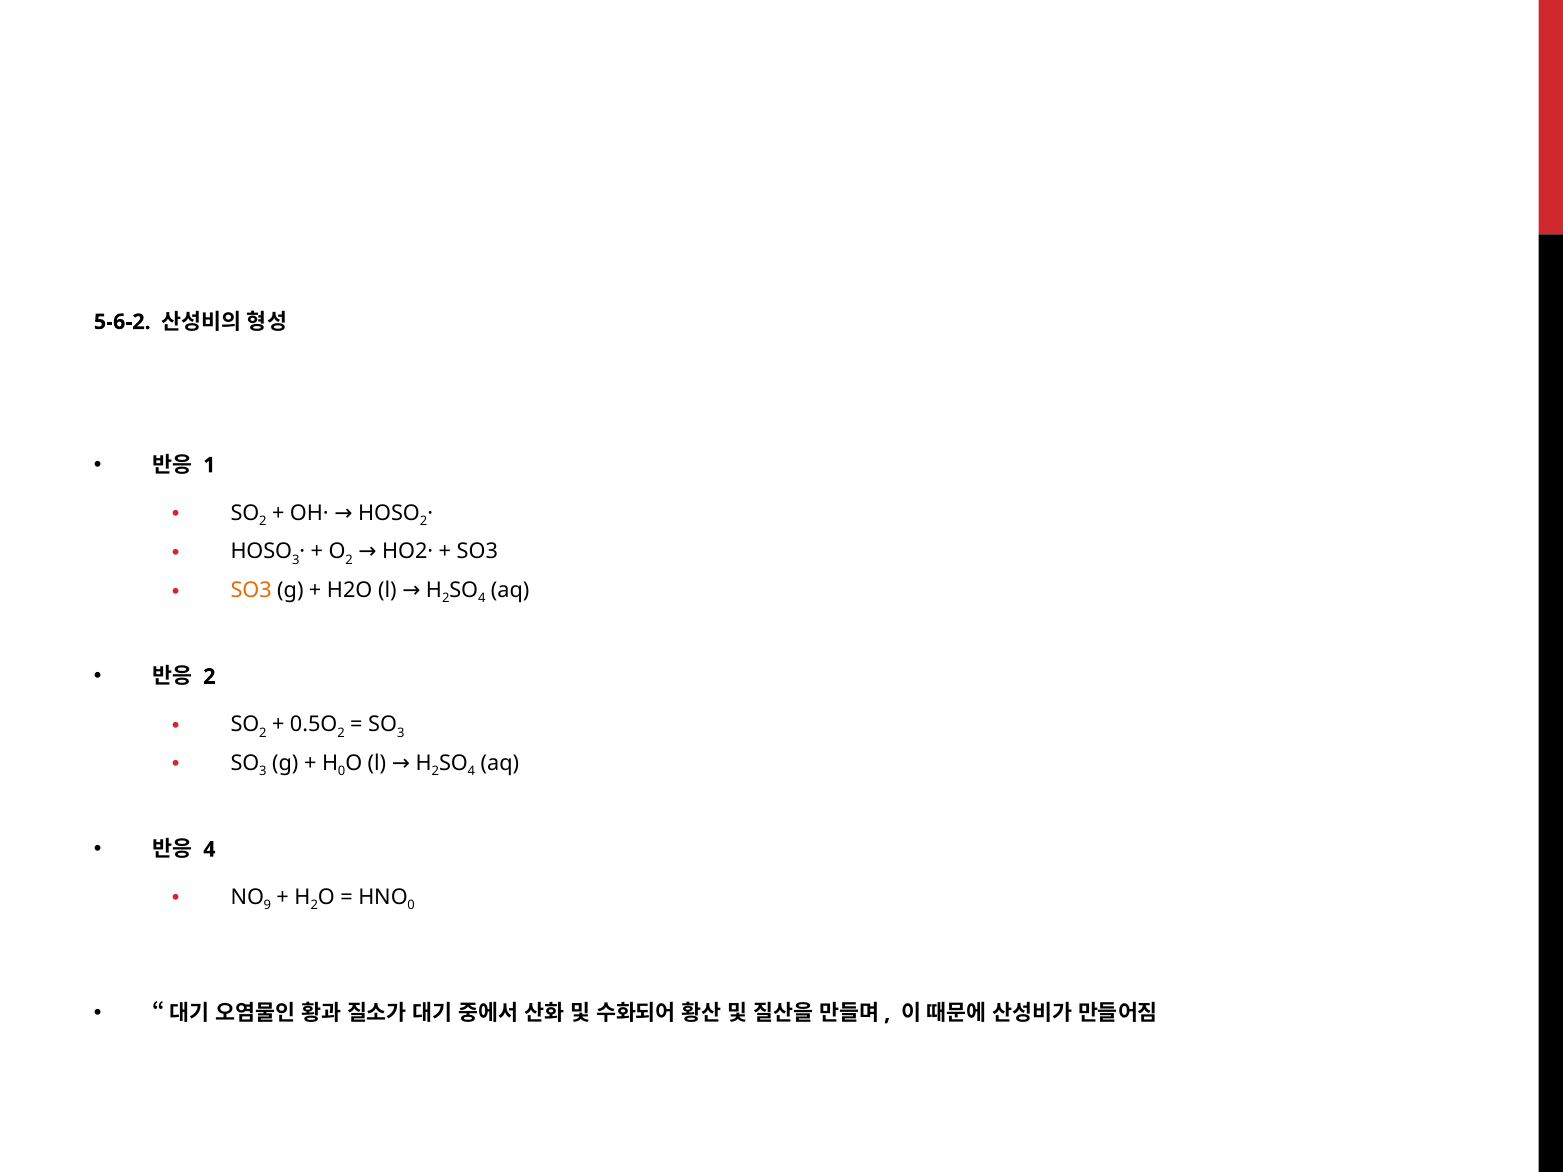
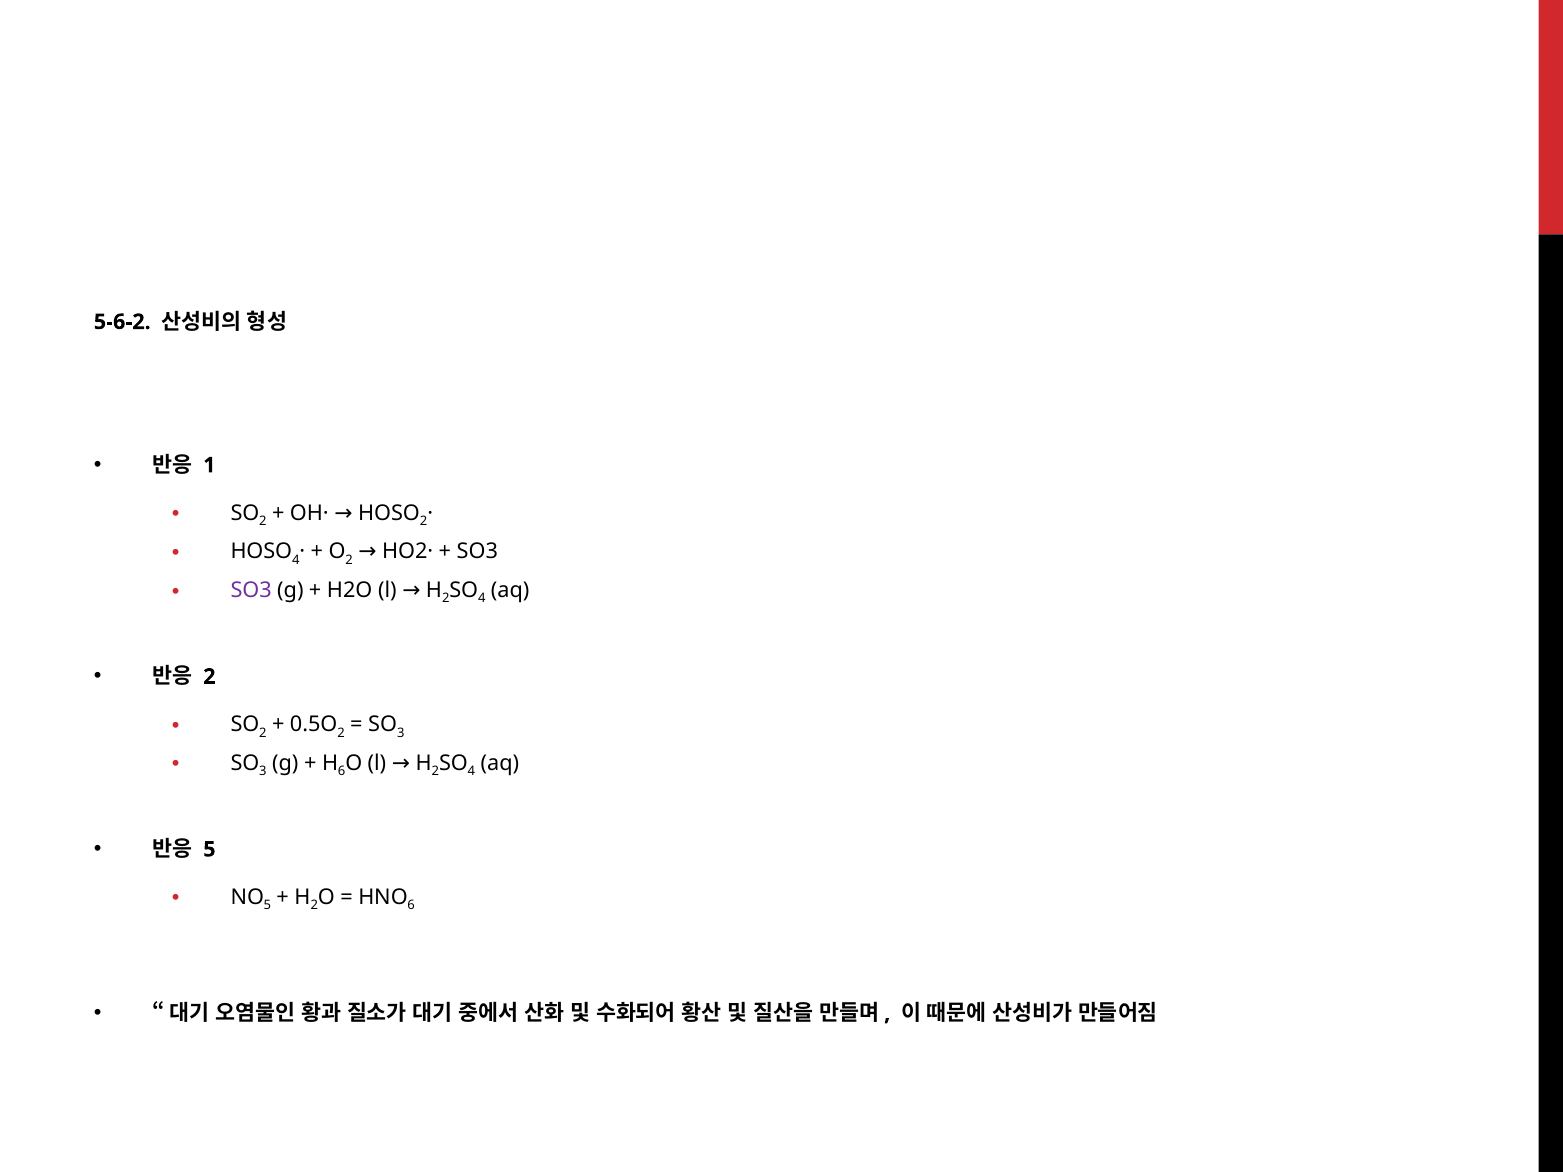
3: 3 -> 4 (296, 560)
SO3 colour: orange -> purple (251, 590)
0: 0 -> 6 (342, 772)
4: 4 -> 5 (209, 850)
9: 9 -> 5 (267, 906)
0: 0 -> 6 (411, 906)
